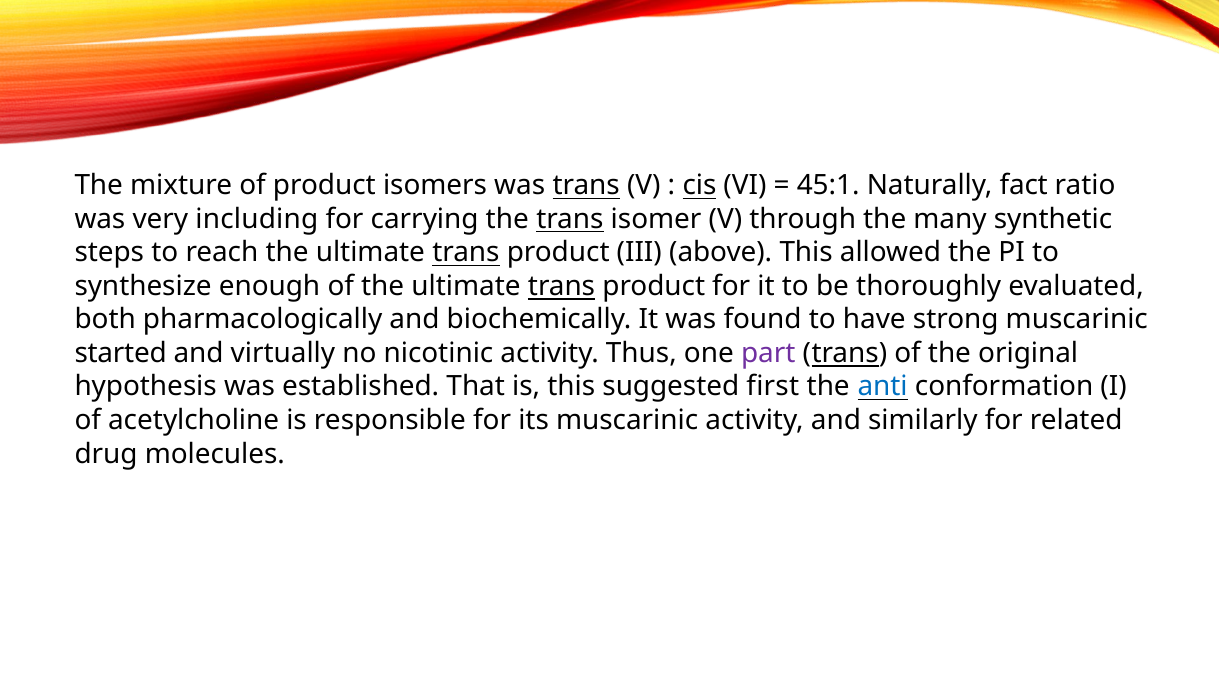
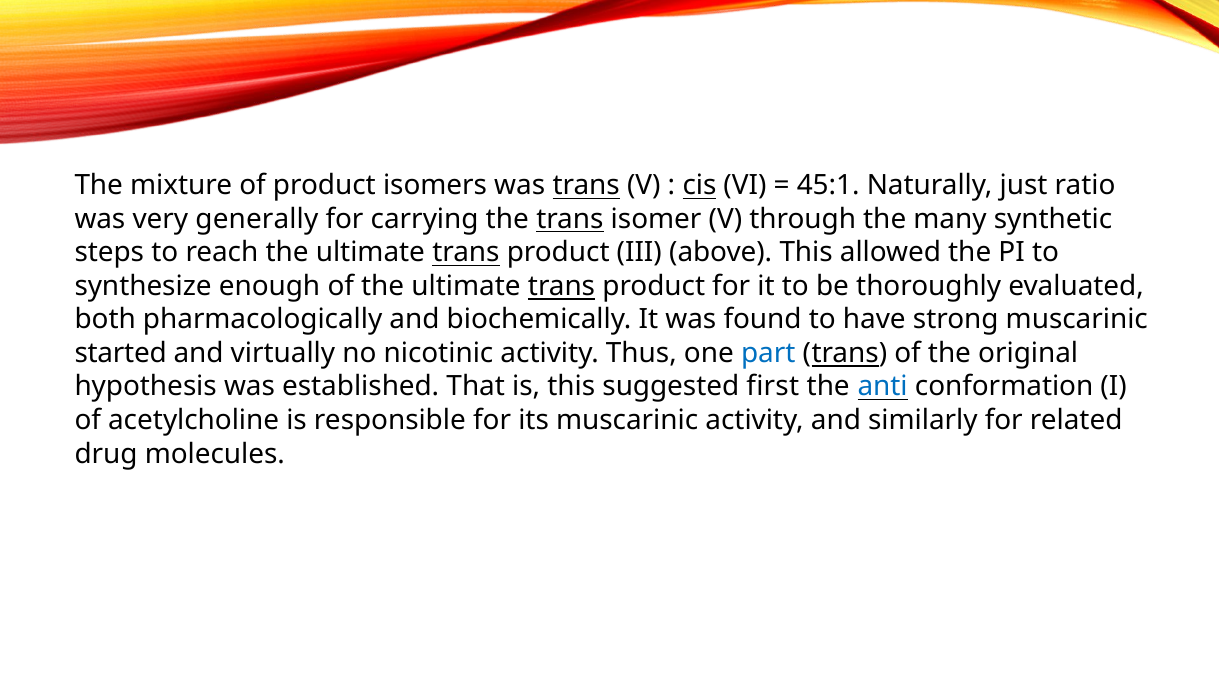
fact: fact -> just (1024, 186)
including: including -> generally (257, 219)
part colour: purple -> blue (768, 353)
